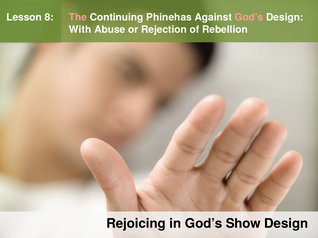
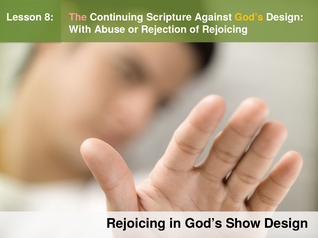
Phinehas: Phinehas -> Scripture (169, 17)
God’s colour: pink -> yellow (249, 17)
of Rebellion: Rebellion -> Rejoicing (225, 30)
